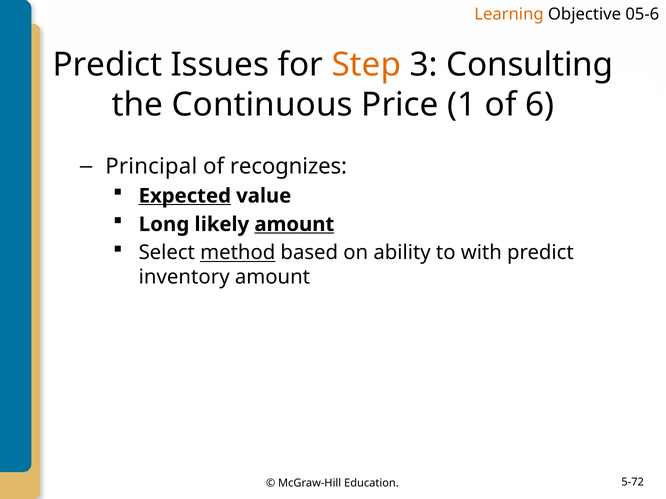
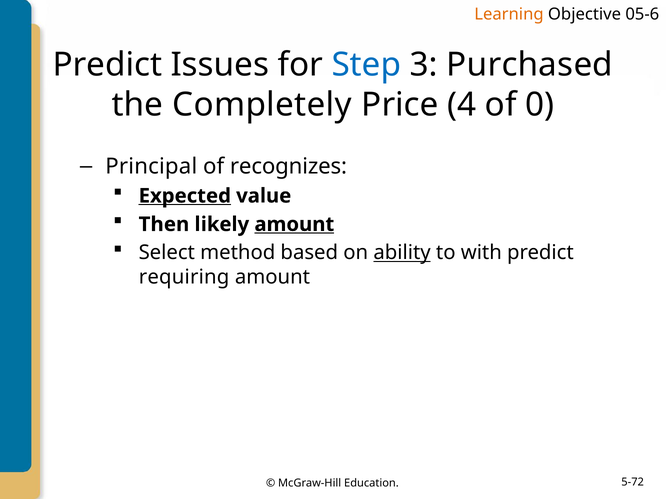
Step colour: orange -> blue (366, 65)
Consulting: Consulting -> Purchased (530, 65)
Continuous: Continuous -> Completely (262, 105)
1: 1 -> 4 (462, 105)
6: 6 -> 0 (540, 105)
Long: Long -> Then (164, 225)
method underline: present -> none (238, 253)
ability underline: none -> present (402, 253)
inventory: inventory -> requiring (184, 277)
